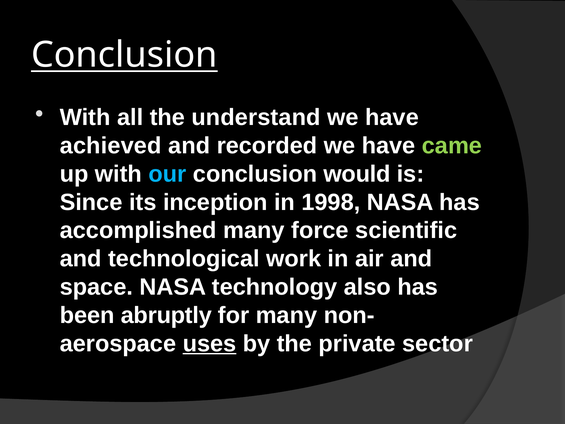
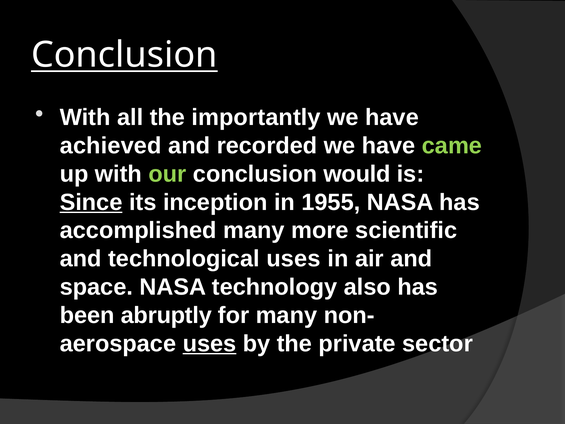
understand: understand -> importantly (256, 117)
our colour: light blue -> light green (167, 174)
Since underline: none -> present (91, 202)
1998: 1998 -> 1955 (331, 202)
force: force -> more (320, 230)
technological work: work -> uses (294, 259)
